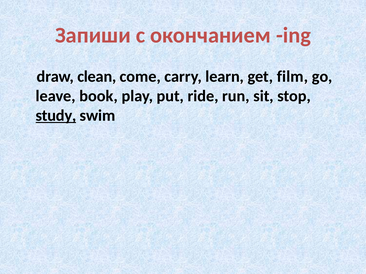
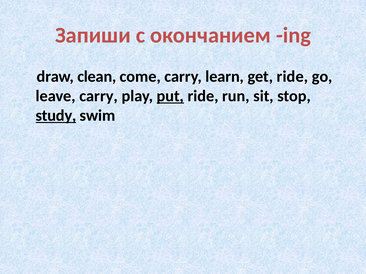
get film: film -> ride (292, 77)
leave book: book -> carry (99, 96)
put underline: none -> present (170, 96)
